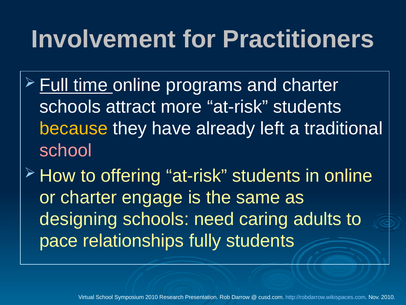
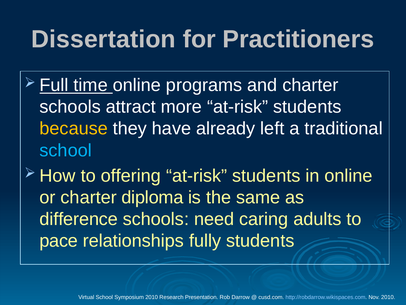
Involvement: Involvement -> Dissertation (103, 39)
school colour: pink -> light blue (66, 150)
engage: engage -> diploma (152, 197)
designing: designing -> difference (79, 219)
